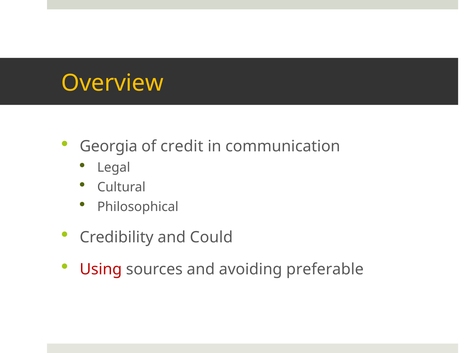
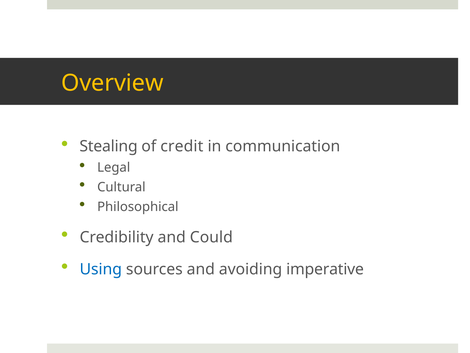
Georgia: Georgia -> Stealing (109, 146)
Using colour: red -> blue (101, 269)
preferable: preferable -> imperative (325, 269)
